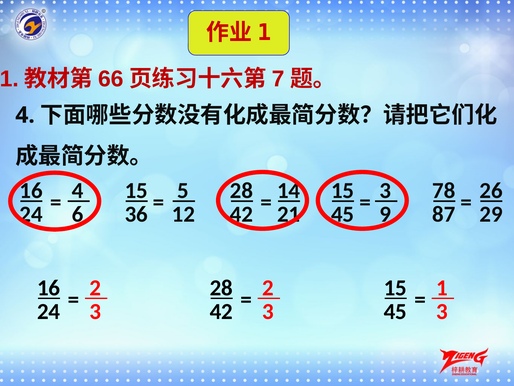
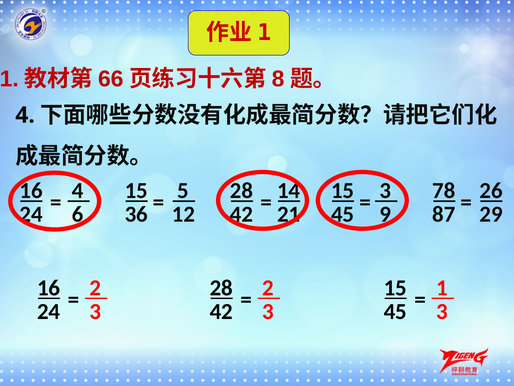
7: 7 -> 8 (278, 79)
